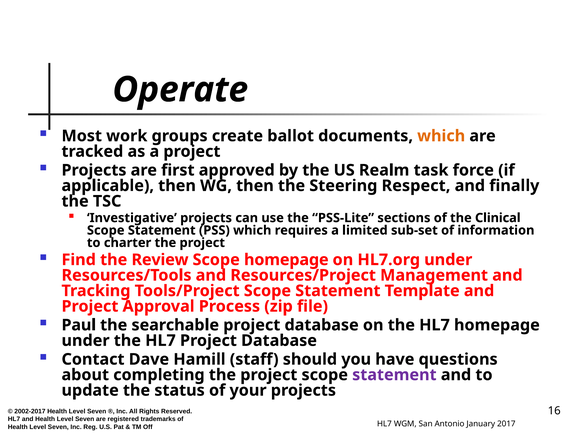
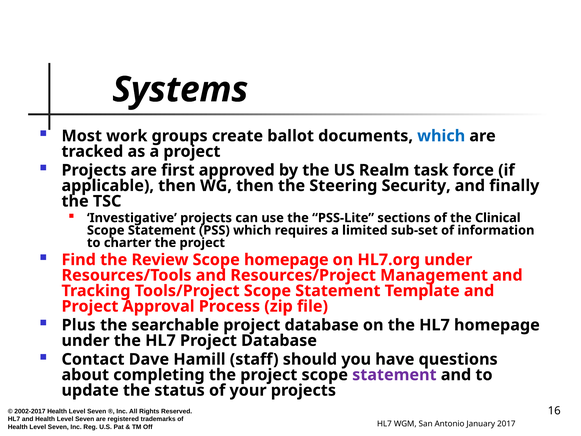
Operate: Operate -> Systems (180, 90)
which colour: orange -> blue (441, 136)
Respect: Respect -> Security (416, 186)
Paul: Paul -> Plus (79, 325)
